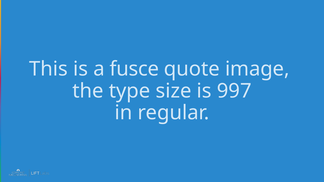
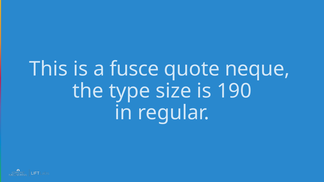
image: image -> neque (257, 69)
997: 997 -> 190 (234, 91)
